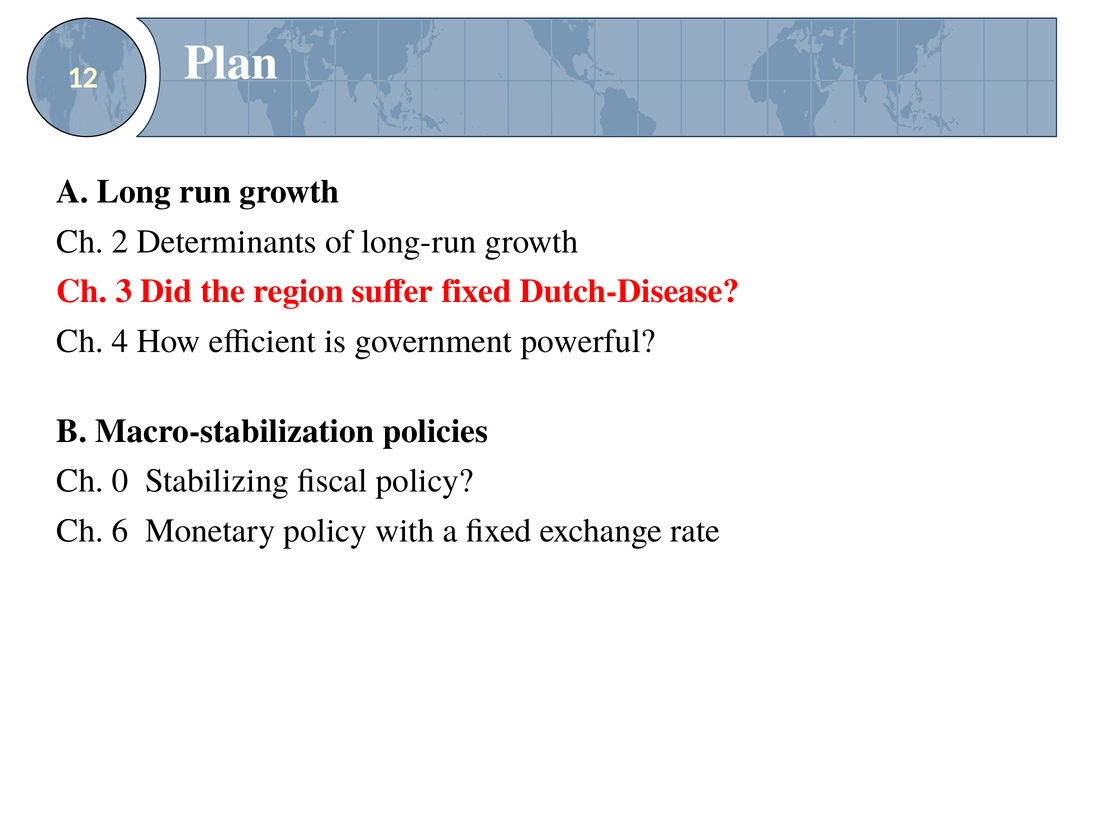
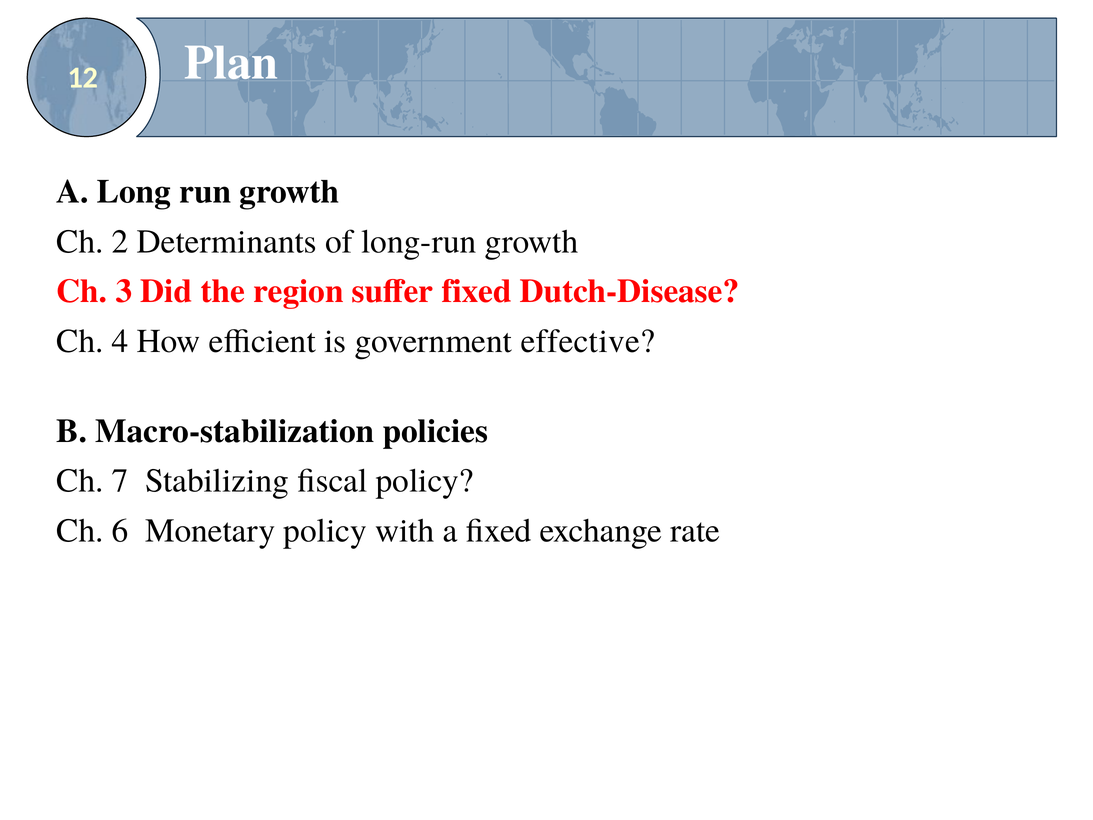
powerful: powerful -> effective (588, 341)
0: 0 -> 7 (120, 481)
